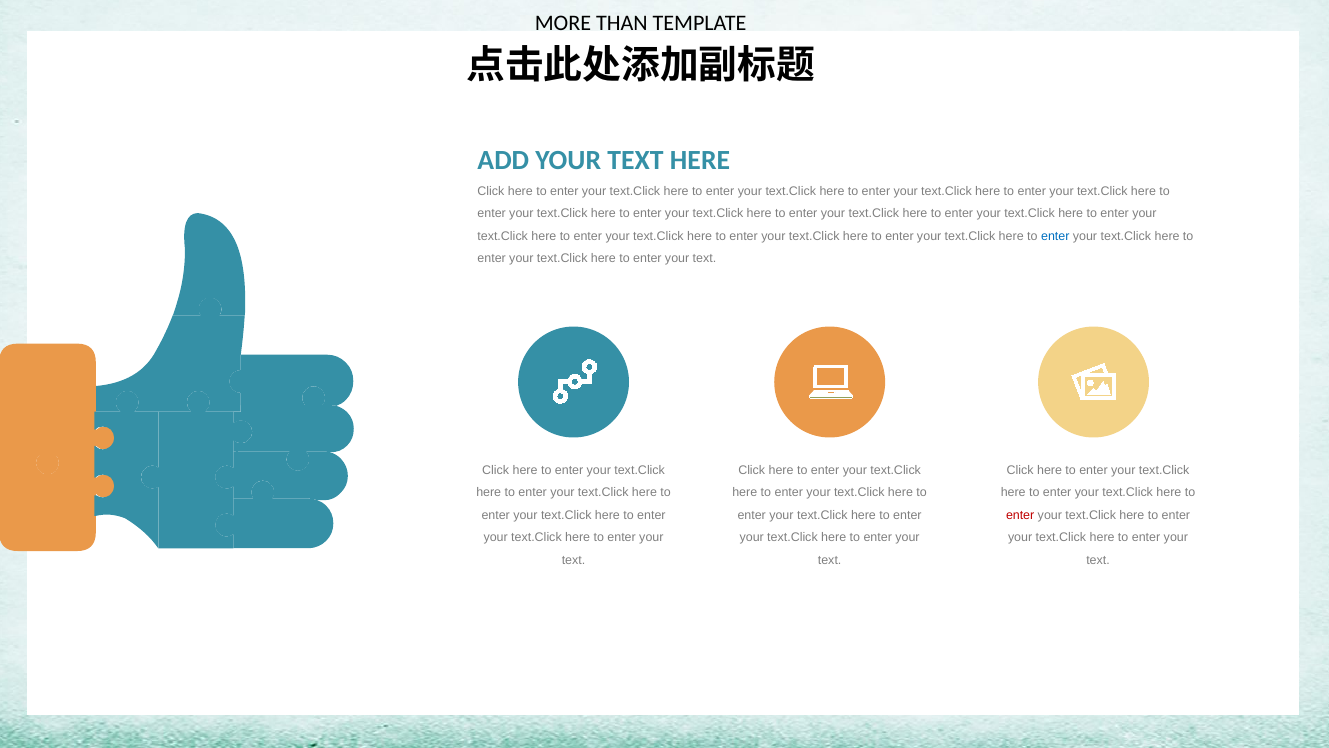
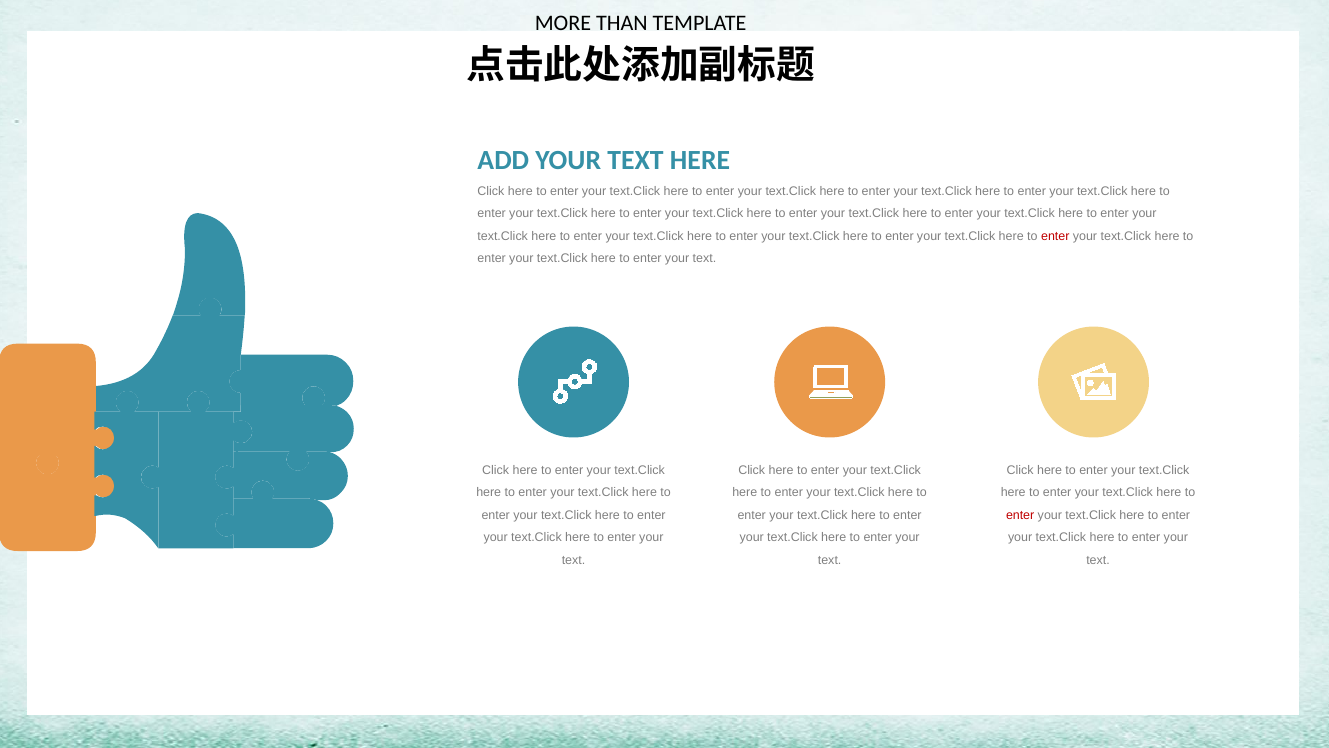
enter colour: blue -> red (1055, 236)
